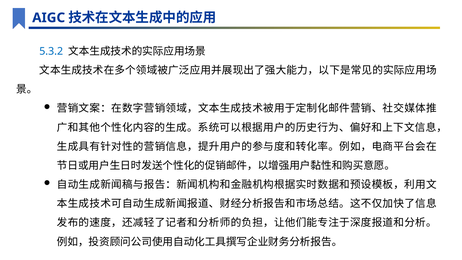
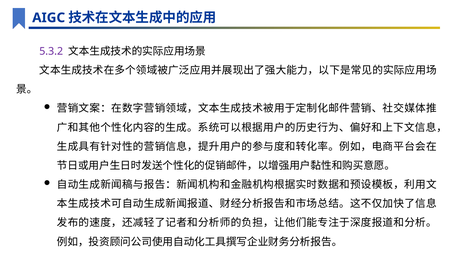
5.3.2 colour: blue -> purple (51, 51)
